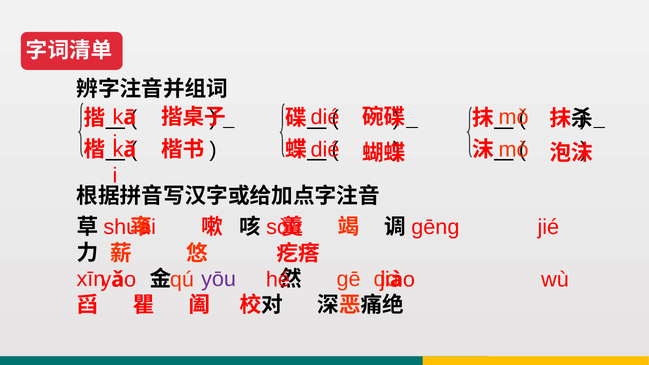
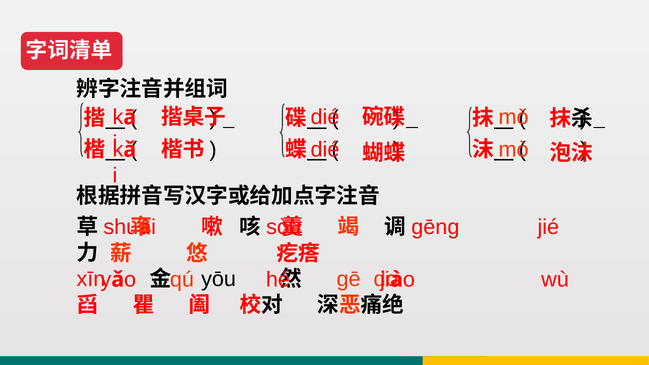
yōu colour: purple -> black (219, 279)
